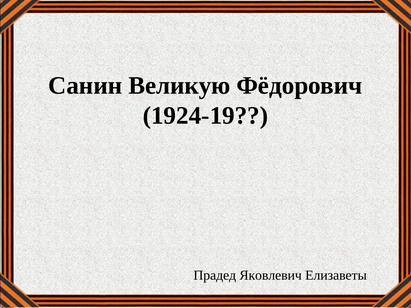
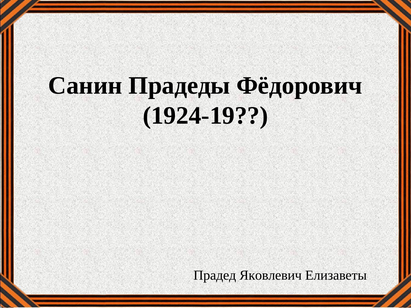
Великую: Великую -> Прадеды (179, 86)
